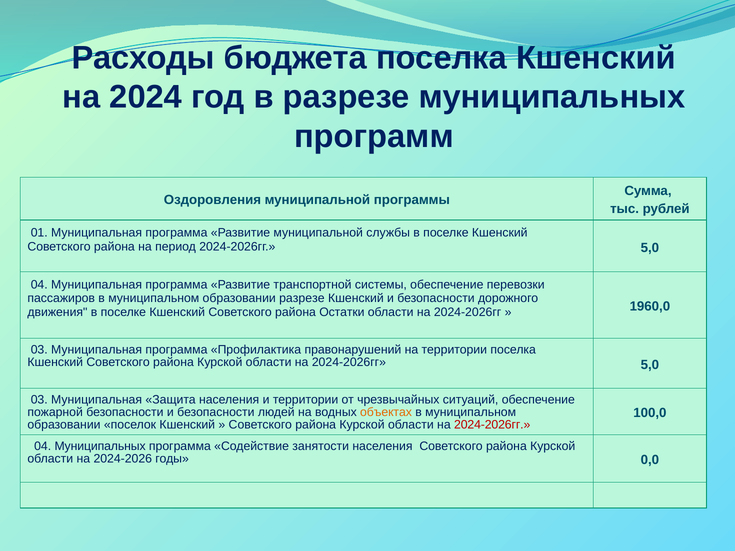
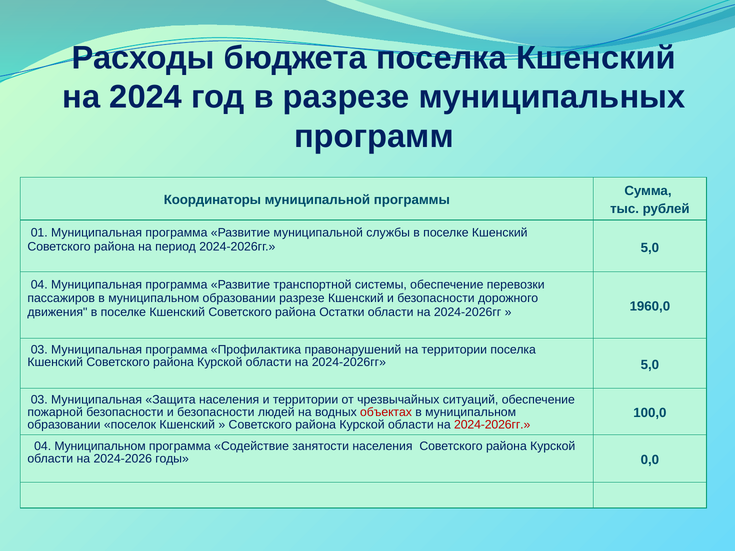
Оздоровления: Оздоровления -> Координаторы (212, 200)
объектах colour: orange -> red (386, 412)
04 Муниципальных: Муниципальных -> Муниципальном (100, 447)
